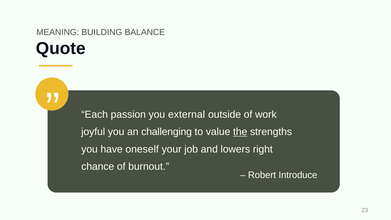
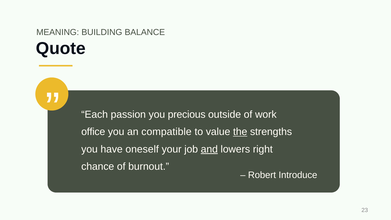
external: external -> precious (187, 114)
joyful: joyful -> office (93, 132)
challenging: challenging -> compatible (166, 132)
and underline: none -> present (209, 149)
